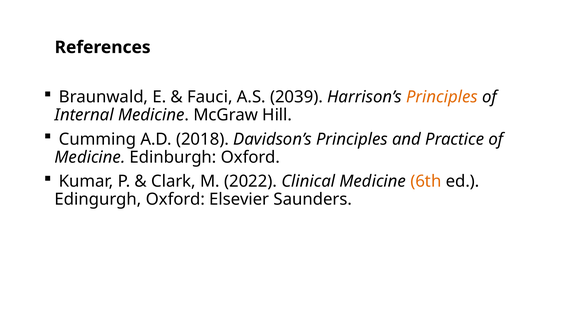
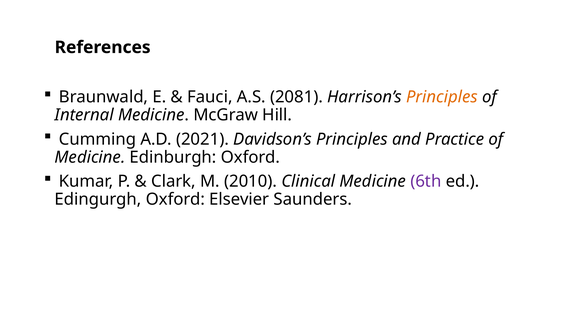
2039: 2039 -> 2081 (296, 97)
2018: 2018 -> 2021 (202, 139)
2022: 2022 -> 2010 (251, 181)
6th colour: orange -> purple (426, 181)
